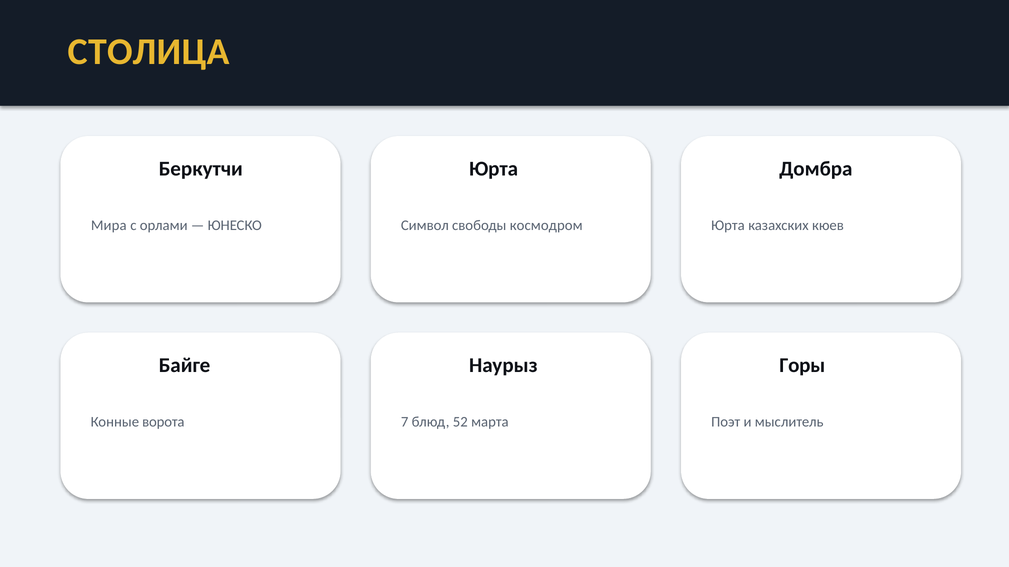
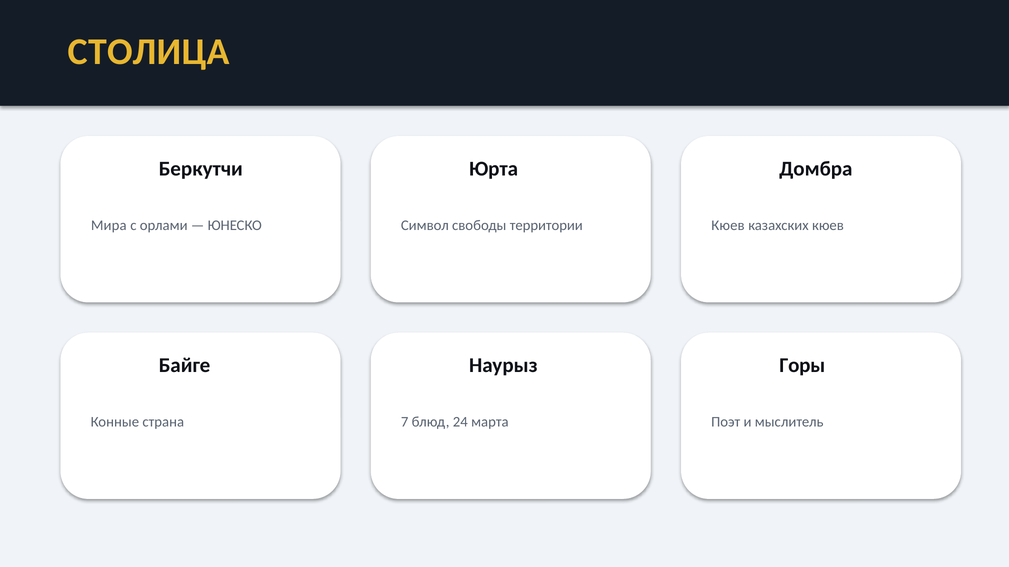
космодром: космодром -> территории (546, 225)
Юрта: Юрта -> Кюев (728, 225)
ворота: ворота -> страна (163, 422)
52: 52 -> 24 (460, 422)
